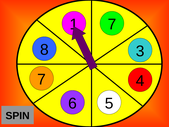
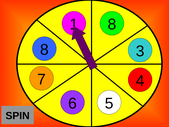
7: 7 -> 8 (112, 24)
